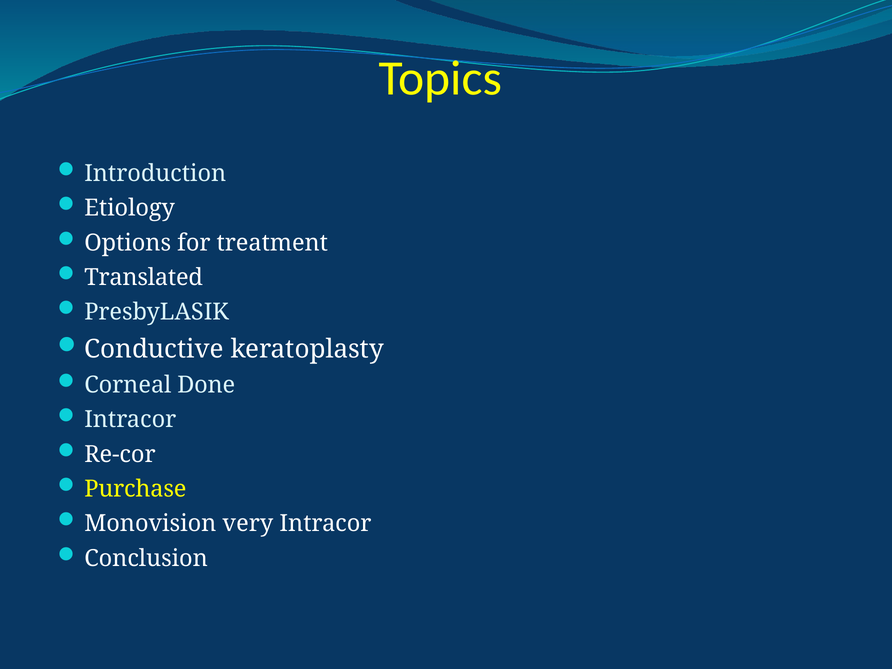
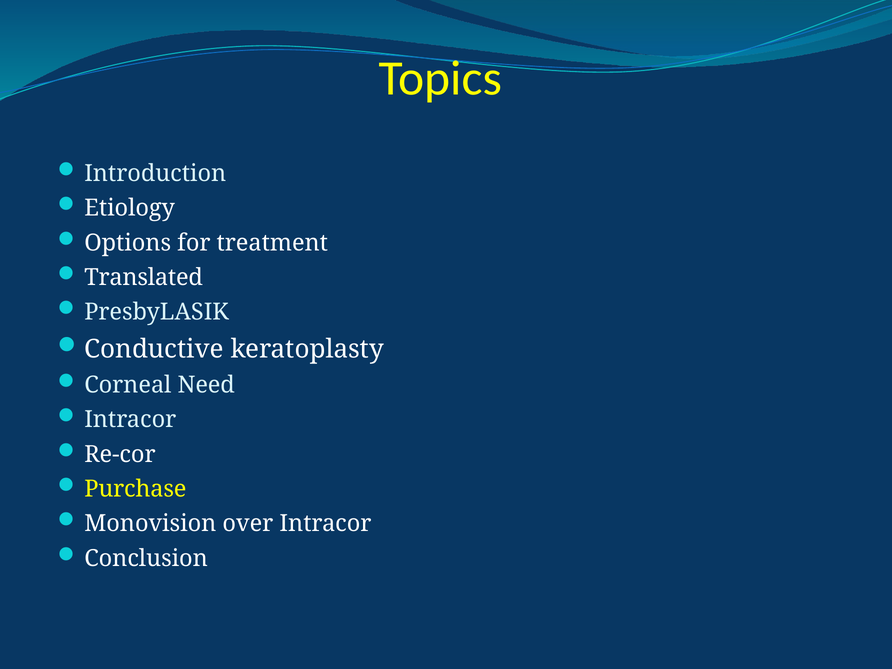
Done: Done -> Need (206, 385)
very: very -> over (248, 524)
